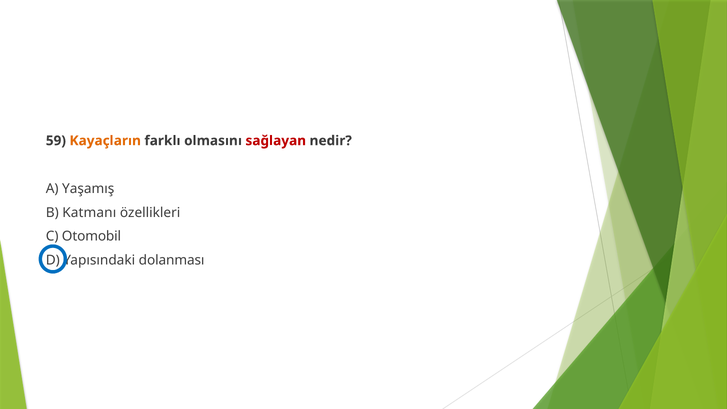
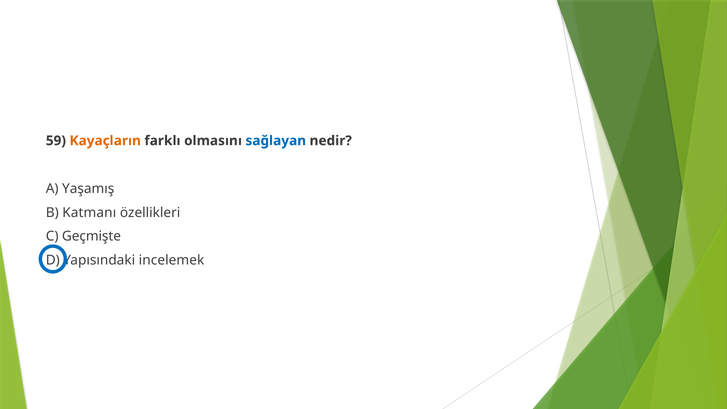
sağlayan colour: red -> blue (276, 141)
Otomobil: Otomobil -> Geçmişte (91, 236)
dolanması: dolanması -> incelemek (172, 260)
